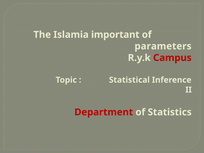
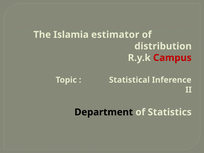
important: important -> estimator (115, 35)
parameters: parameters -> distribution (163, 46)
Department colour: red -> black (104, 112)
